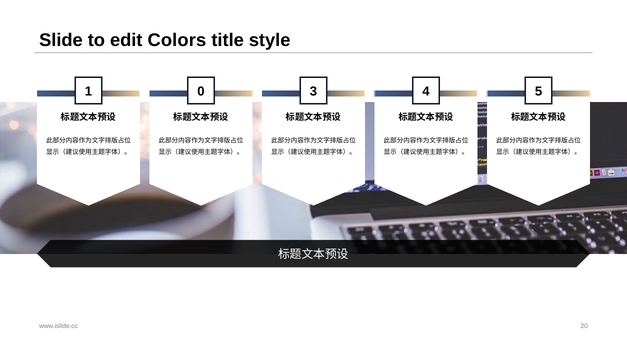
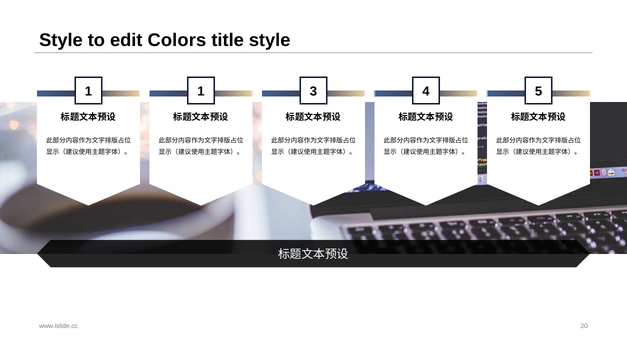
Slide: Slide -> Style (61, 41)
1 0: 0 -> 1 (201, 91)
